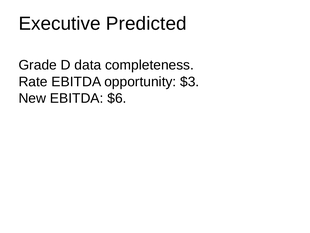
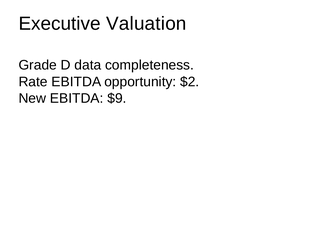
Predicted: Predicted -> Valuation (146, 24)
$3: $3 -> $2 (190, 82)
$6: $6 -> $9 (117, 98)
